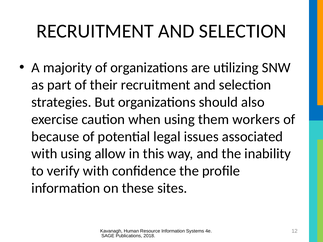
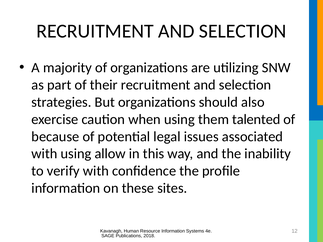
workers: workers -> talented (256, 119)
